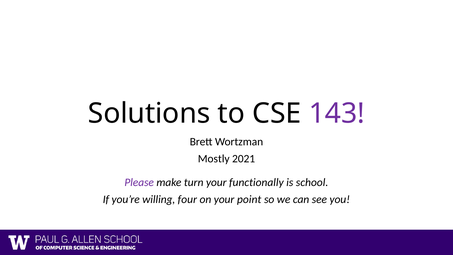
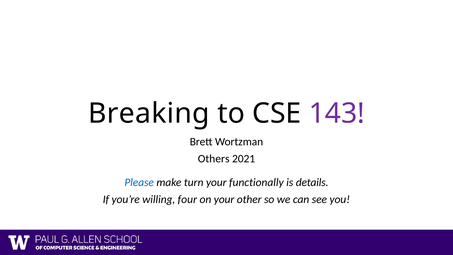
Solutions: Solutions -> Breaking (149, 113)
Mostly: Mostly -> Others (214, 159)
Please colour: purple -> blue (139, 182)
school: school -> details (312, 182)
point: point -> other (249, 199)
